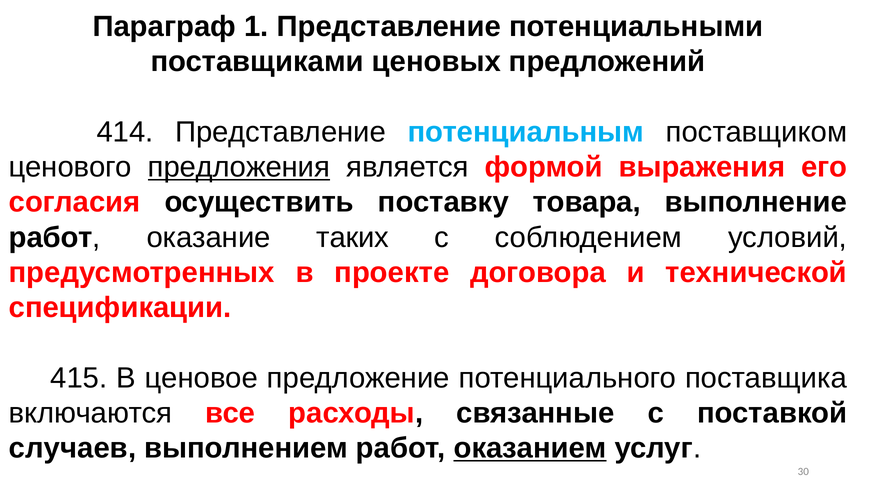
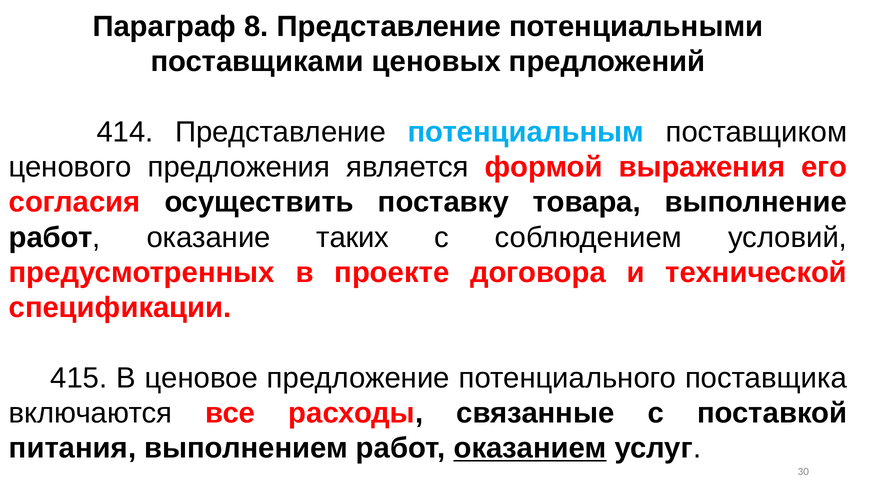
1: 1 -> 8 (256, 27)
предложения underline: present -> none (239, 167)
случаев: случаев -> питания (72, 448)
